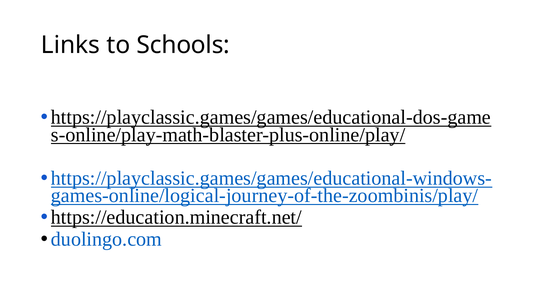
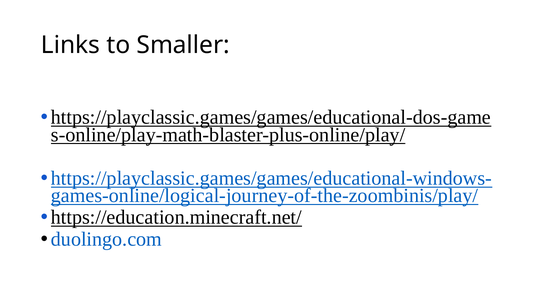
Schools: Schools -> Smaller (183, 45)
